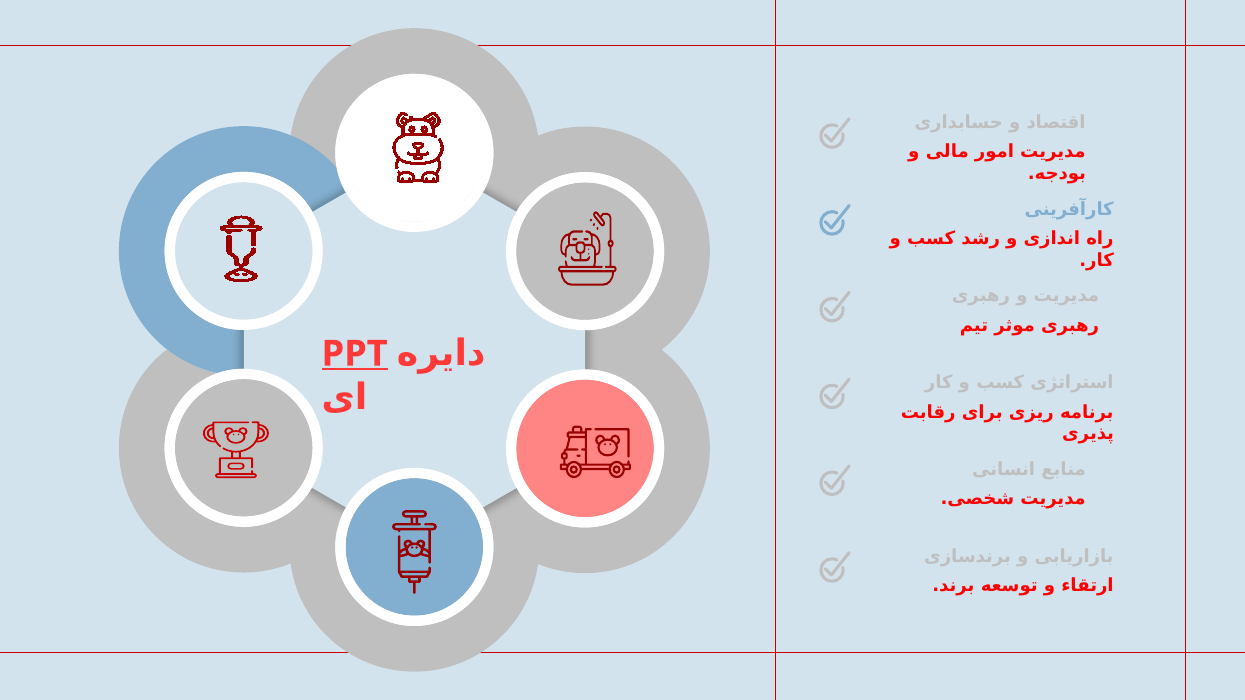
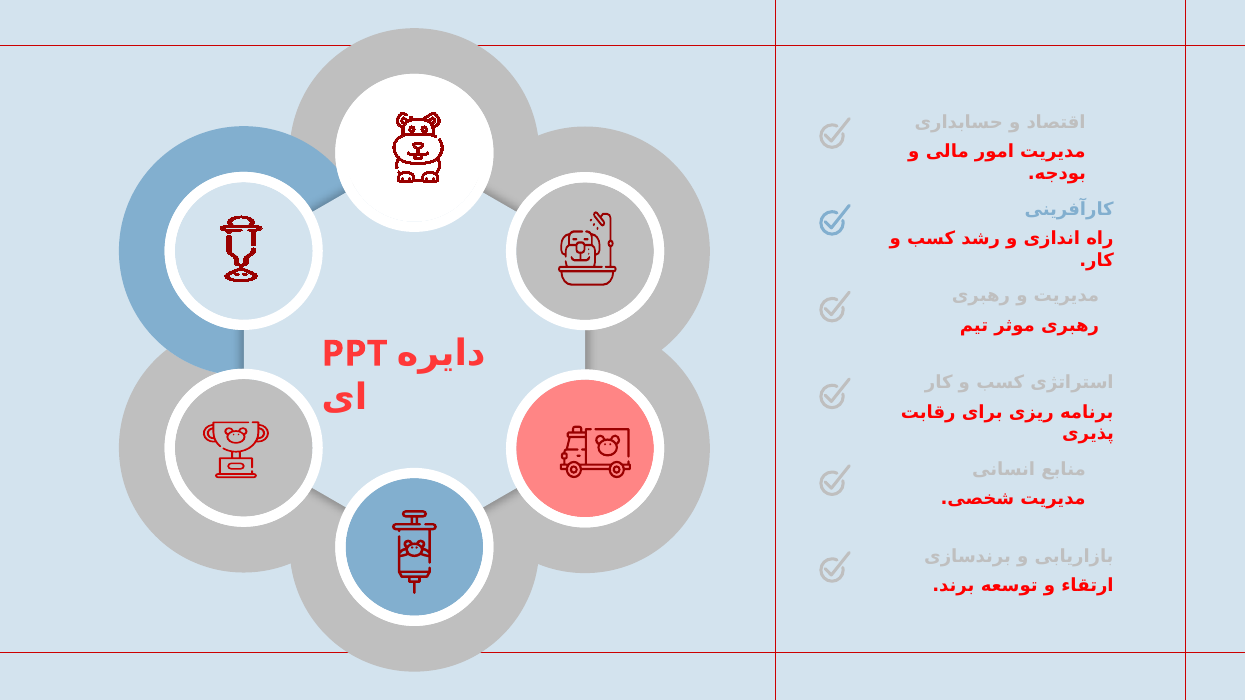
PPT underline: present -> none (355, 354)
